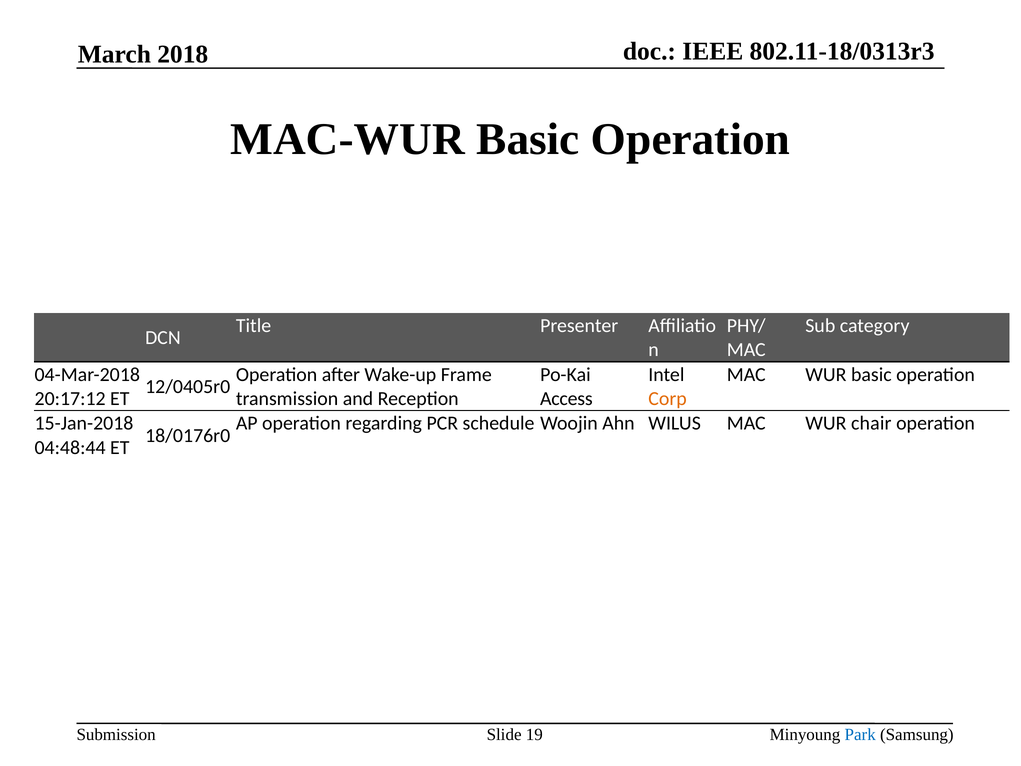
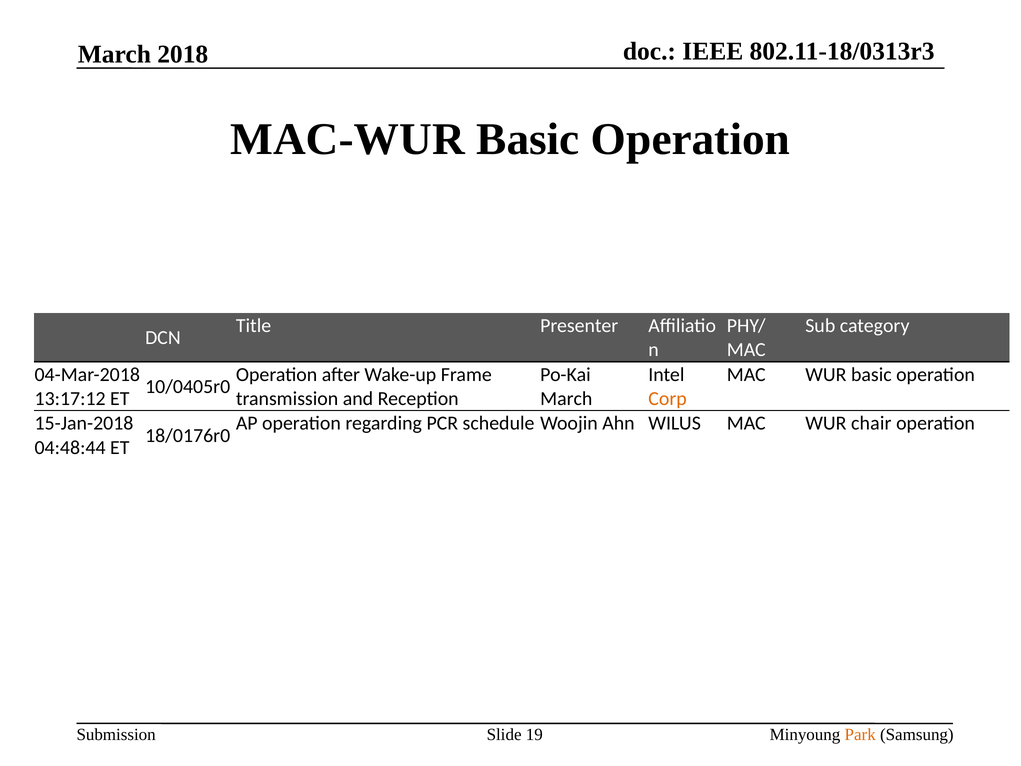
12/0405r0: 12/0405r0 -> 10/0405r0 (188, 386)
20:17:12: 20:17:12 -> 13:17:12 (70, 399)
Access: Access -> March (566, 399)
Park colour: blue -> orange (860, 734)
